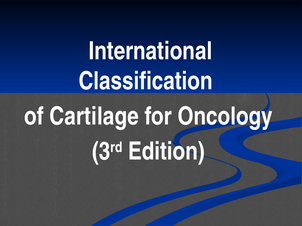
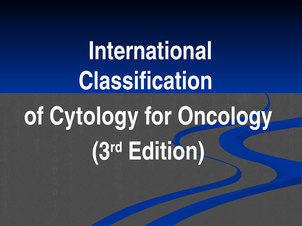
Cartilage: Cartilage -> Cytology (94, 117)
